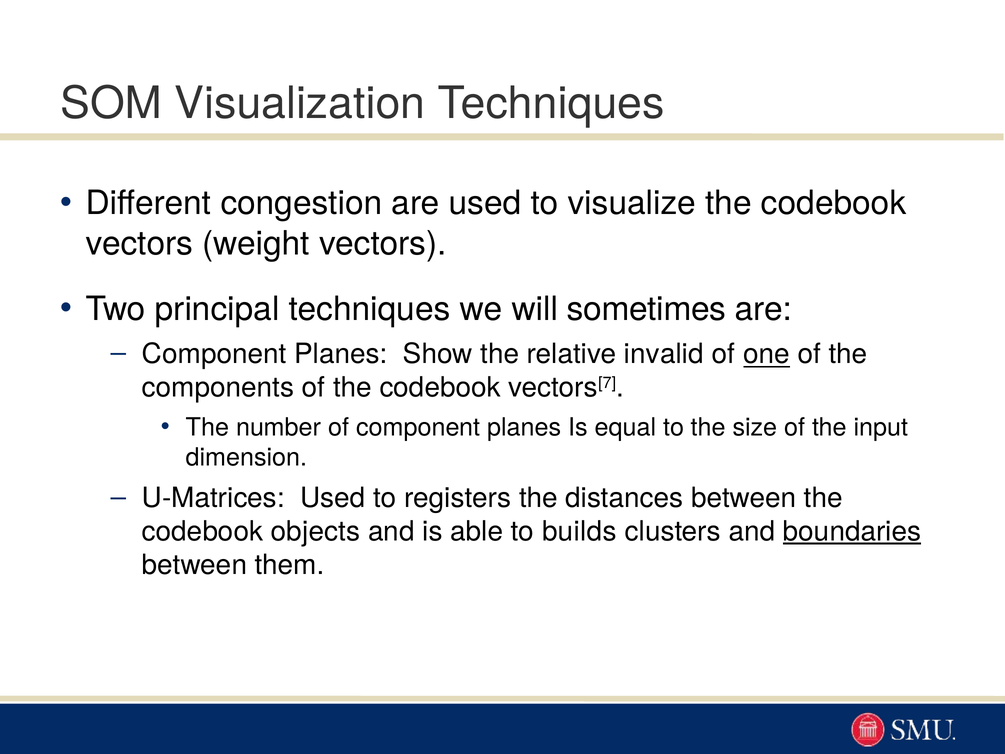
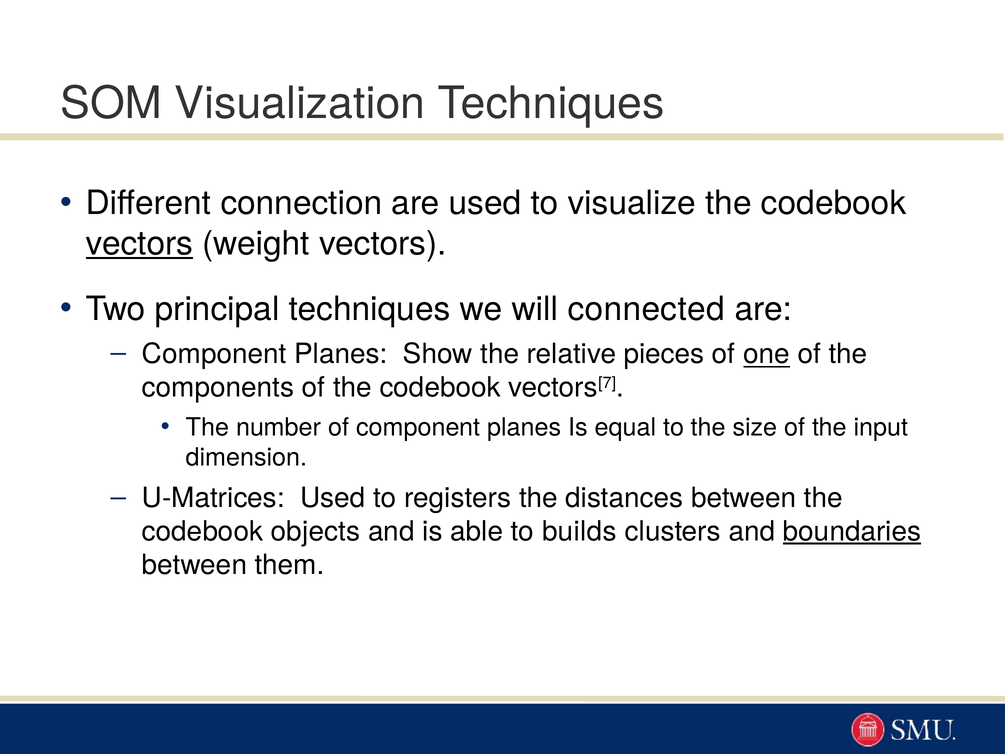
congestion: congestion -> connection (301, 203)
vectors underline: none -> present (139, 244)
sometimes: sometimes -> connected (646, 309)
invalid: invalid -> pieces (664, 354)
